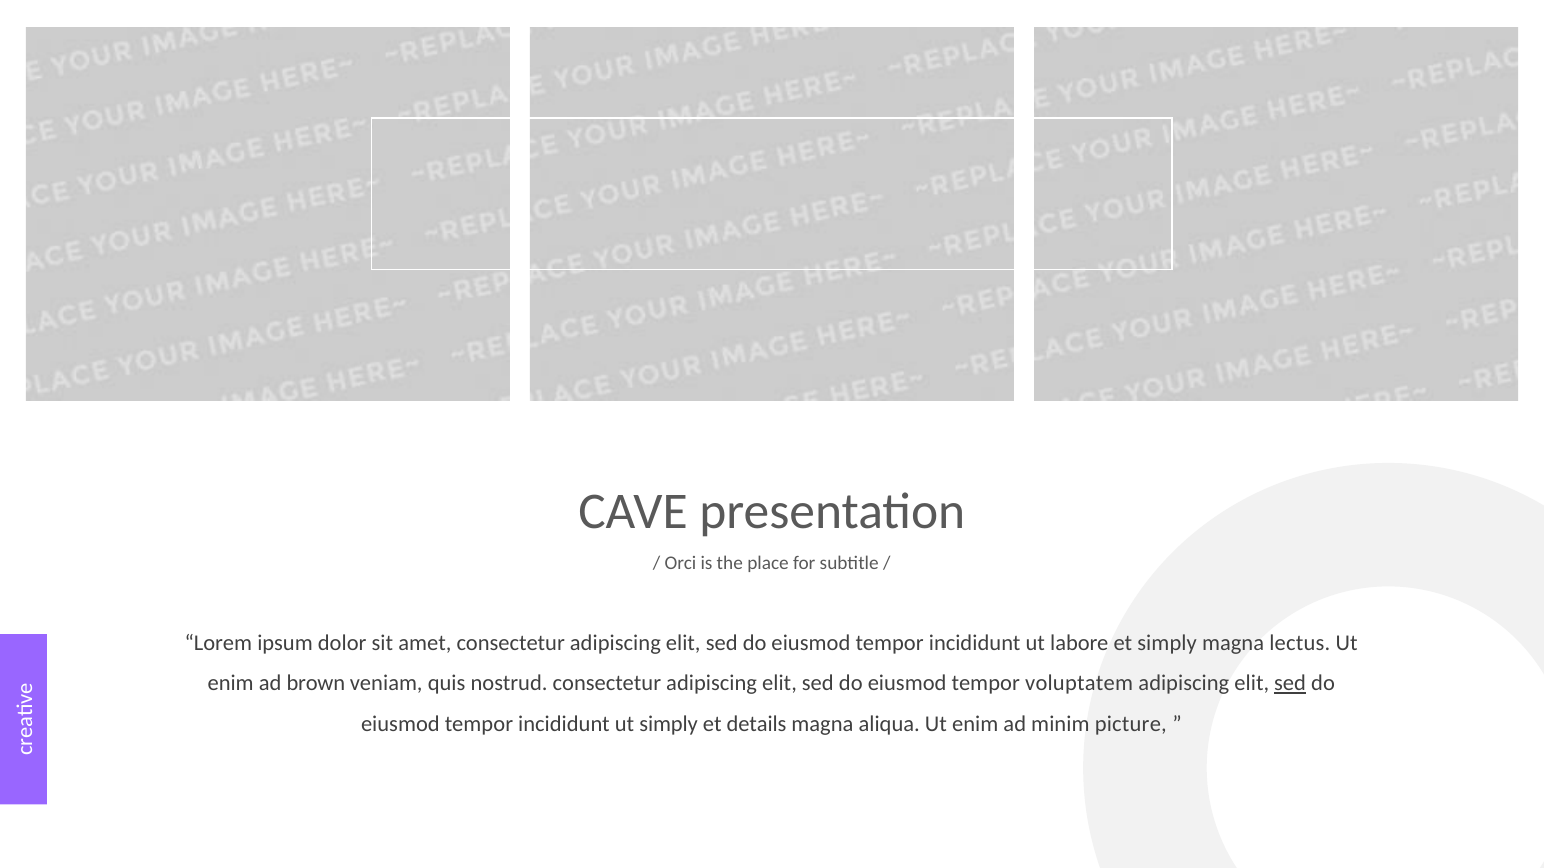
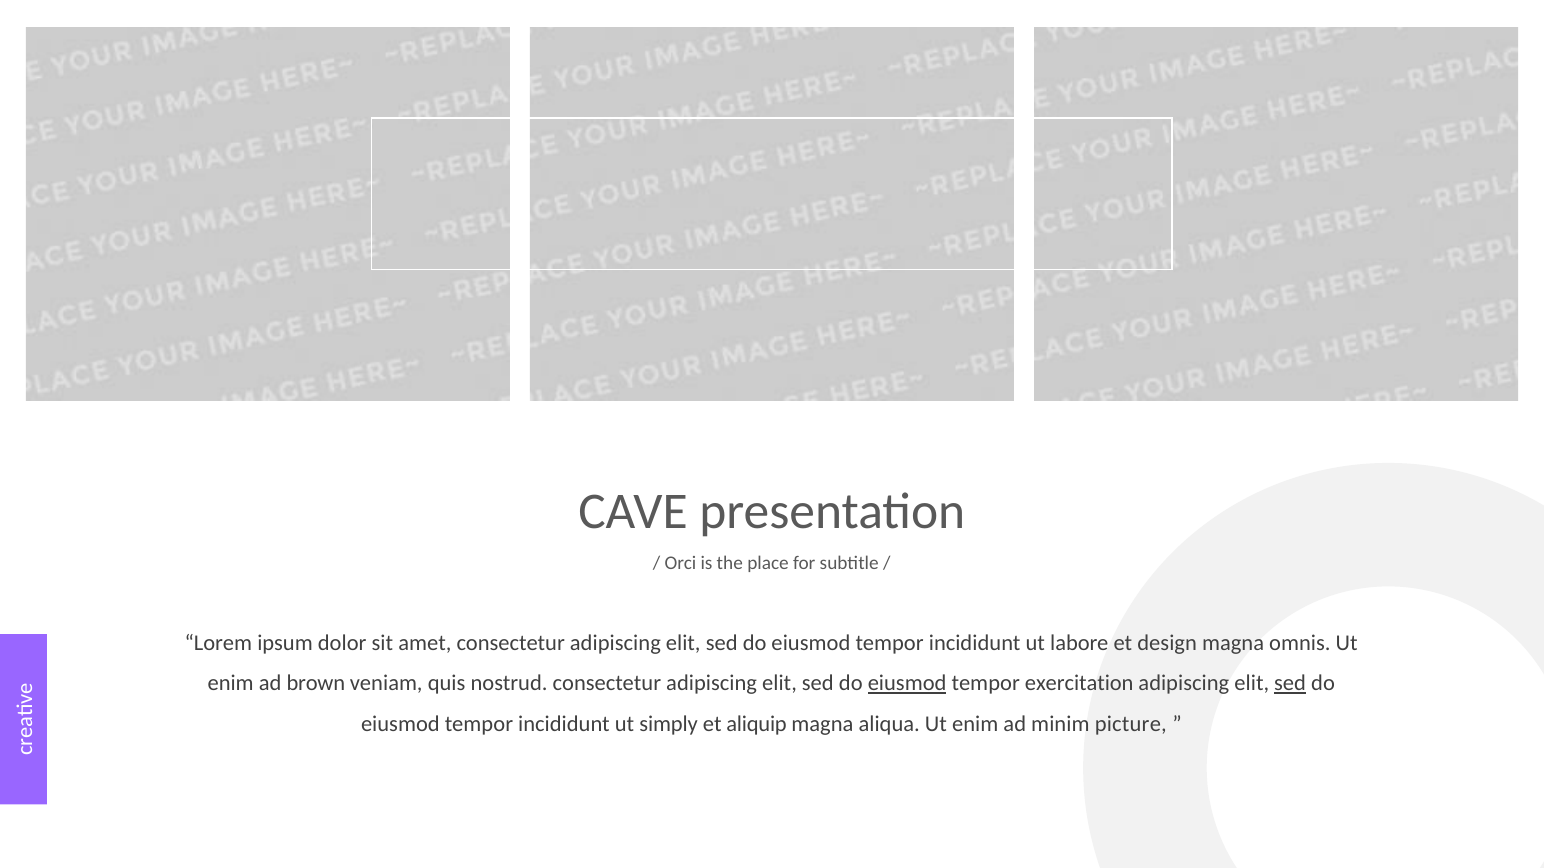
et simply: simply -> design (1167, 643)
lectus: lectus -> omnis (1300, 643)
eiusmod underline: none -> present (907, 684)
voluptatem: voluptatem -> exercitation (1079, 684)
details: details -> aliquip (757, 724)
